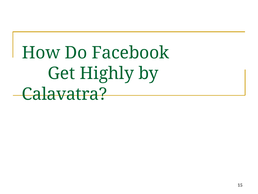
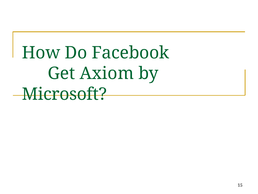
Highly: Highly -> Axiom (107, 73)
Calavatra: Calavatra -> Microsoft (64, 94)
